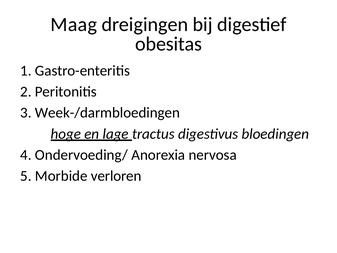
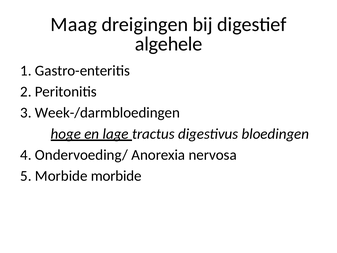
obesitas: obesitas -> algehele (169, 44)
Morbide verloren: verloren -> morbide (116, 176)
